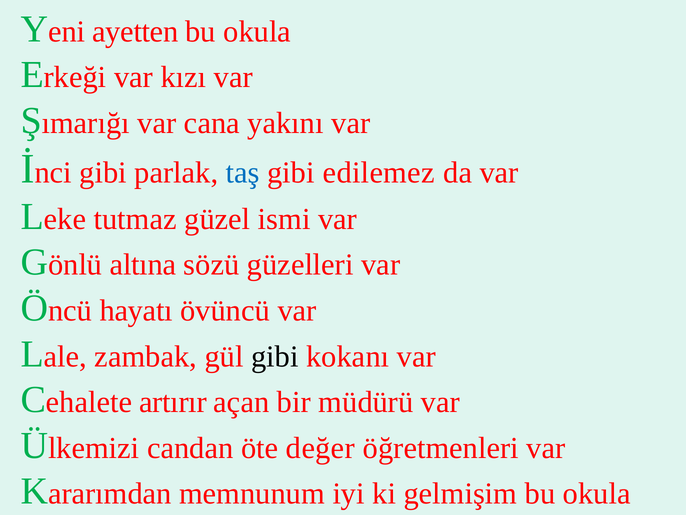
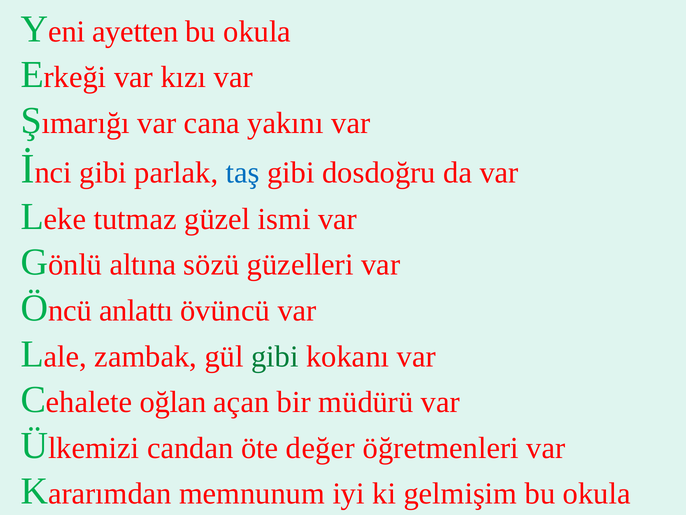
edilemez: edilemez -> dosdoğru (379, 172)
hayatı: hayatı -> anlattı (136, 310)
gibi colour: black -> green (275, 356)
artırır: artırır -> oğlan (173, 402)
